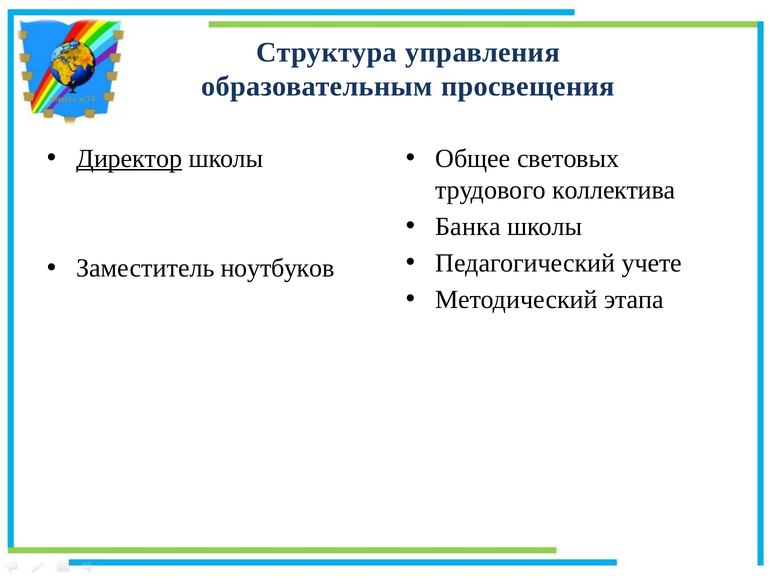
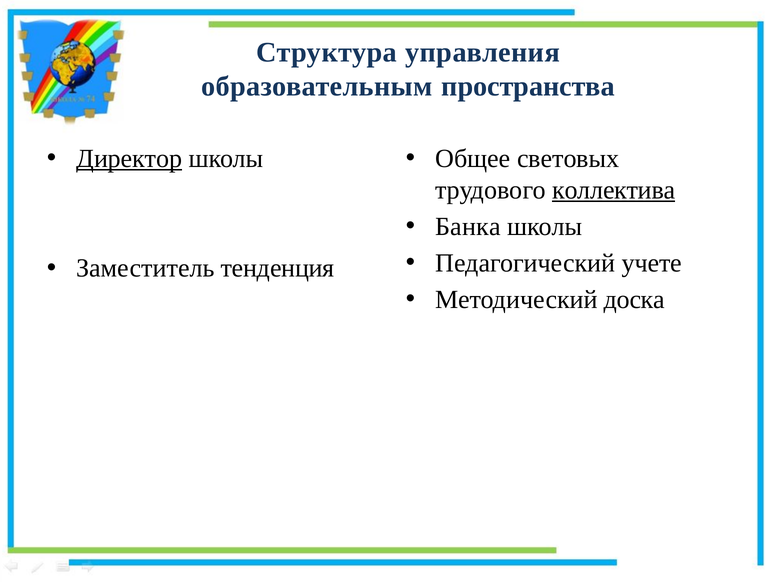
просвещения: просвещения -> пространства (528, 86)
коллектива underline: none -> present (614, 190)
ноутбуков: ноутбуков -> тенденция (278, 268)
этапа: этапа -> доска (634, 299)
